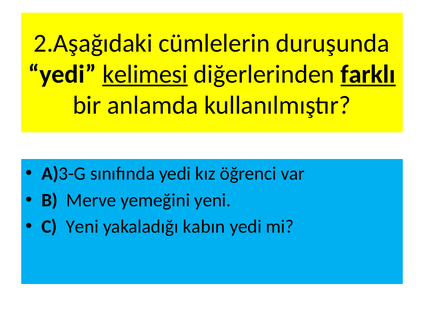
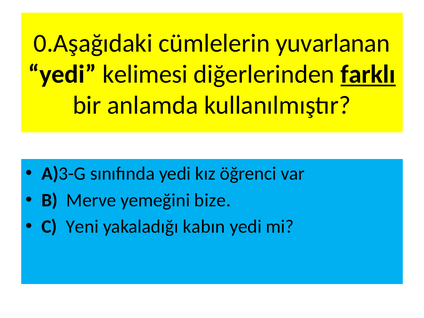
2.Aşağıdaki: 2.Aşağıdaki -> 0.Aşağıdaki (93, 43)
duruşunda: duruşunda -> yuvarlanan (333, 43)
kelimesi underline: present -> none (145, 74)
yemeğini yeni: yeni -> bize (213, 200)
